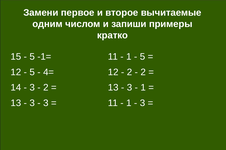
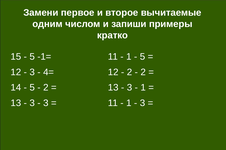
5: 5 -> 3 (32, 72)
3: 3 -> 5 (32, 88)
